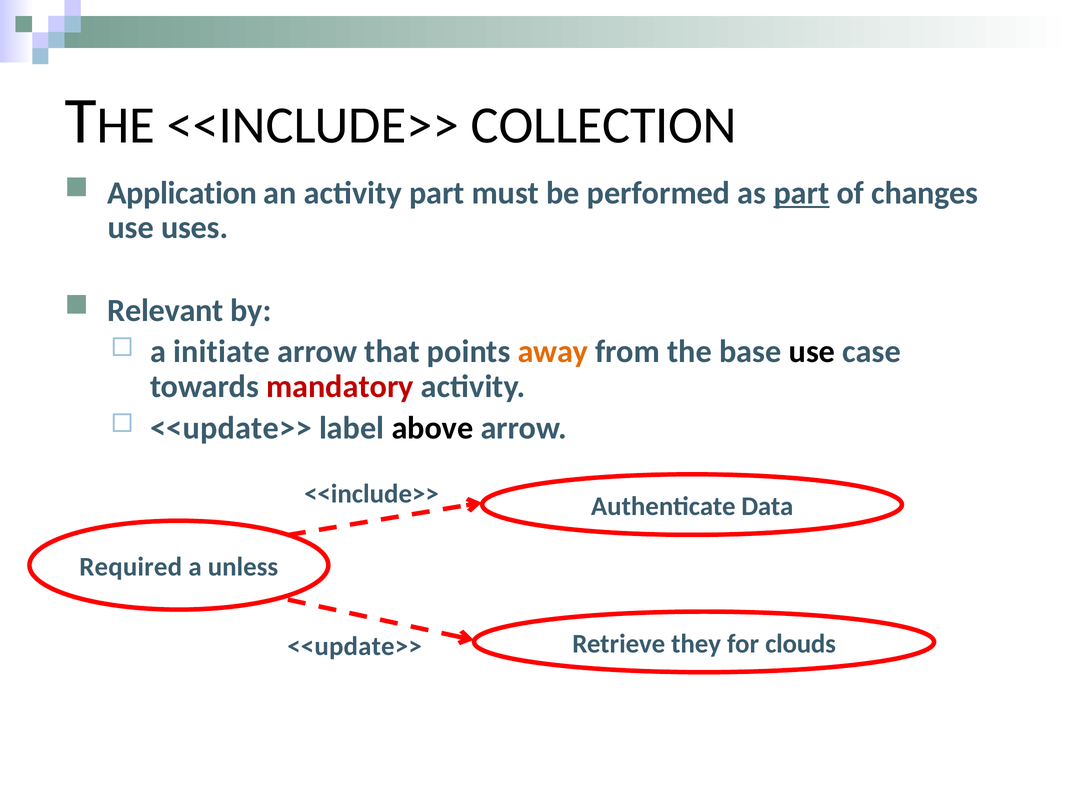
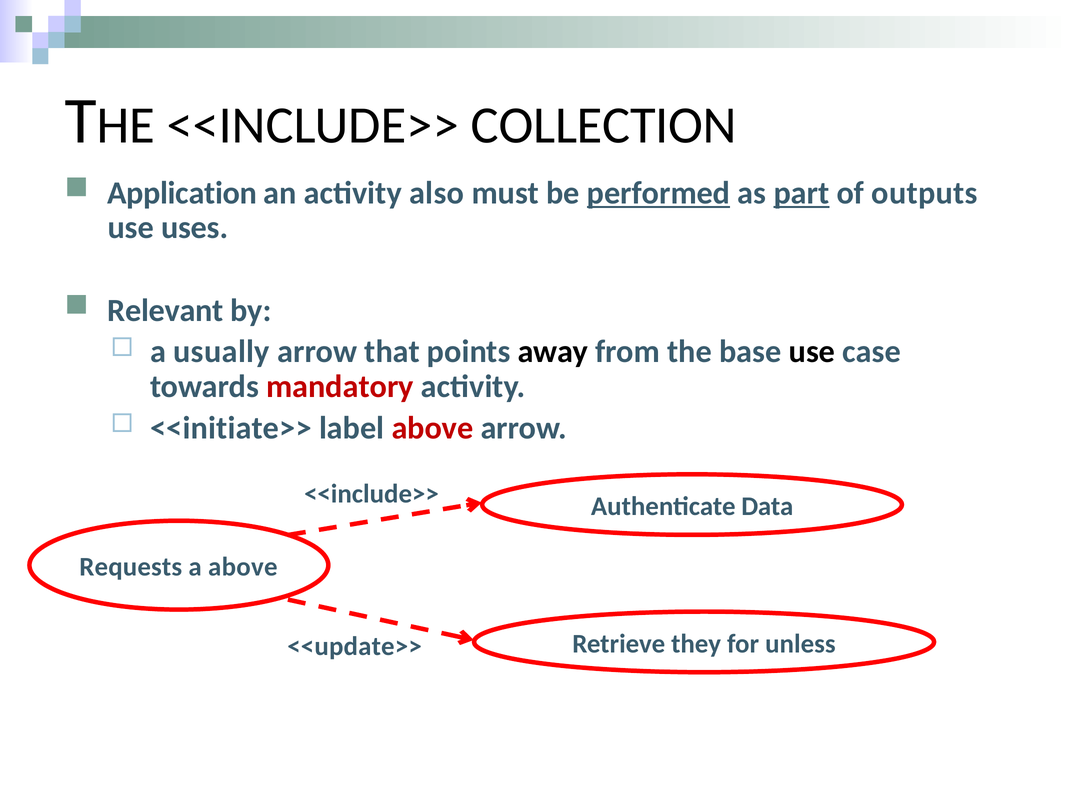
activity part: part -> also (437, 193)
performed underline: none -> present (659, 193)
changes: changes -> outputs (925, 193)
initiate: initiate -> usually (222, 352)
away colour: orange -> black (553, 352)
<<update>>: <<update>> -> <<initiate>> (231, 428)
above colour: black -> red (432, 428)
Required: Required -> Requests (131, 567)
a unless: unless -> above (243, 567)
clouds: clouds -> unless (800, 644)
